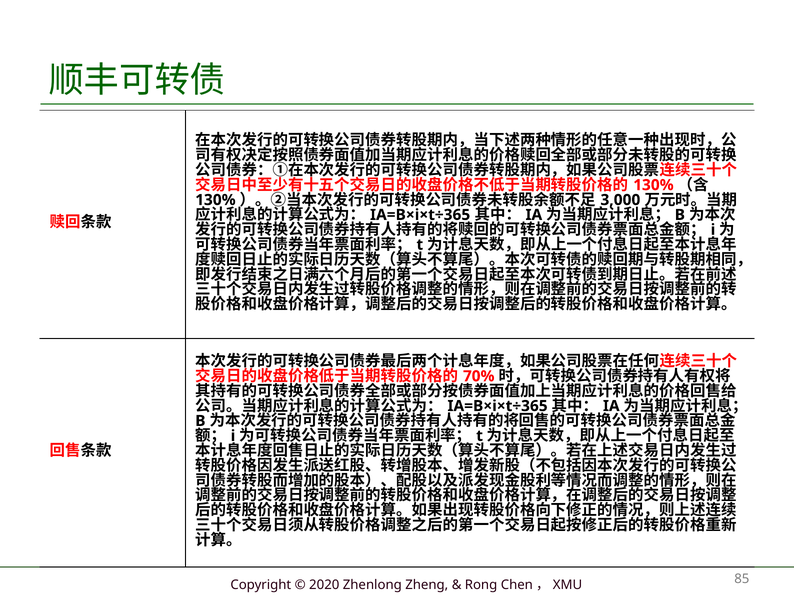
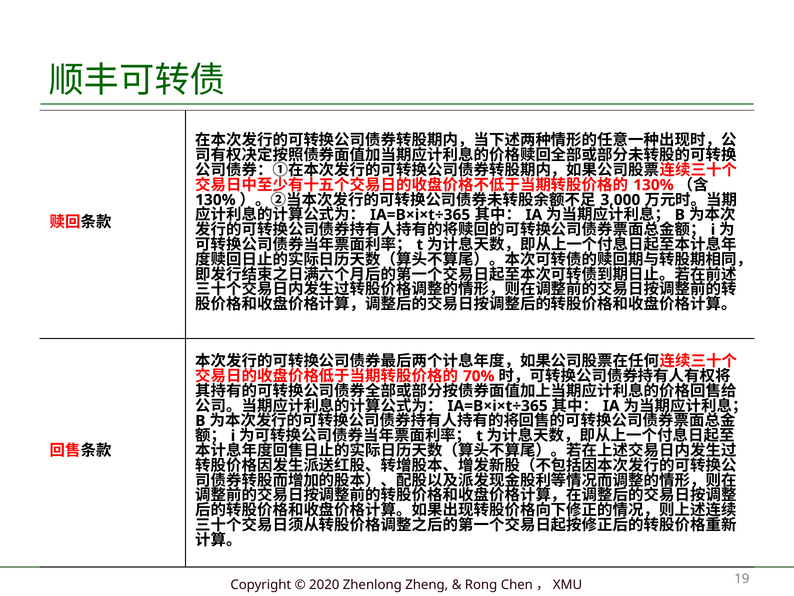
85: 85 -> 19 (742, 578)
